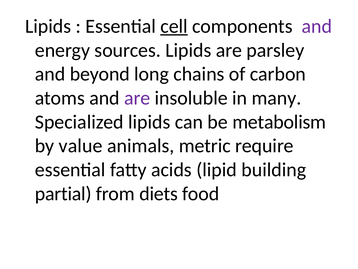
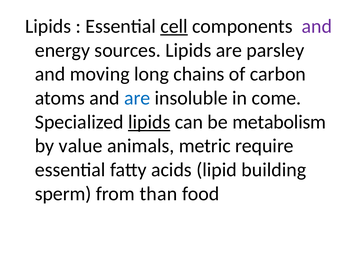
beyond: beyond -> moving (100, 74)
are colour: purple -> blue (137, 98)
many: many -> come (276, 98)
lipids underline: none -> present (149, 122)
partial: partial -> sperm (63, 193)
diets: diets -> than (158, 193)
